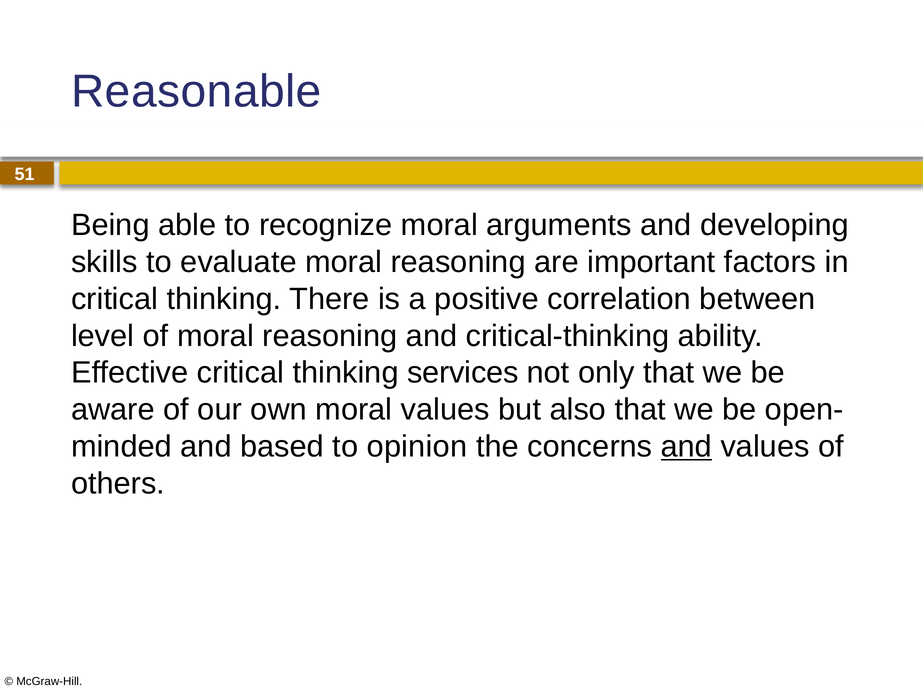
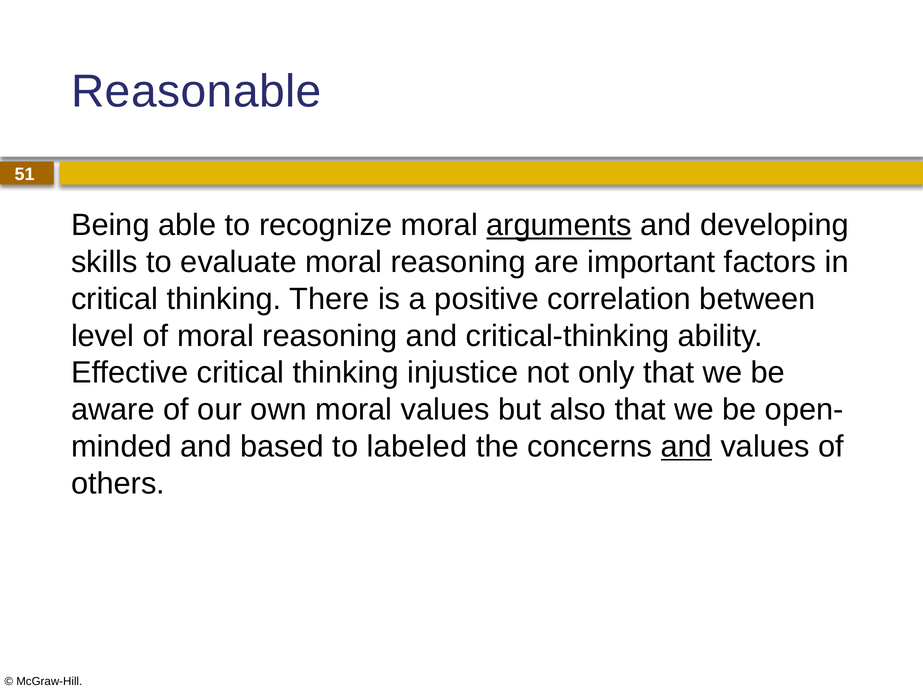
arguments underline: none -> present (559, 225)
services: services -> injustice (463, 373)
opinion: opinion -> labeled (417, 447)
